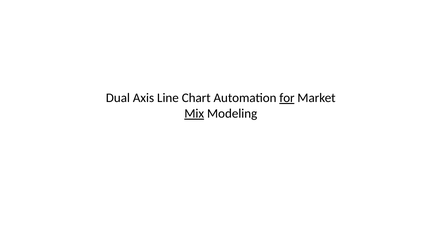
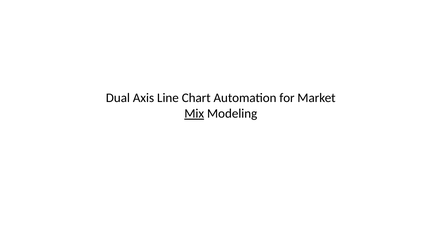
for underline: present -> none (287, 98)
